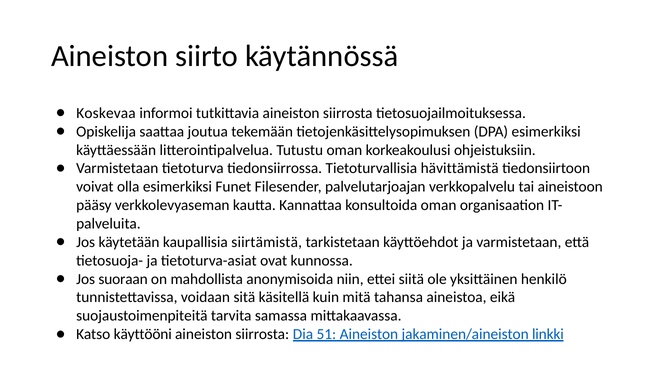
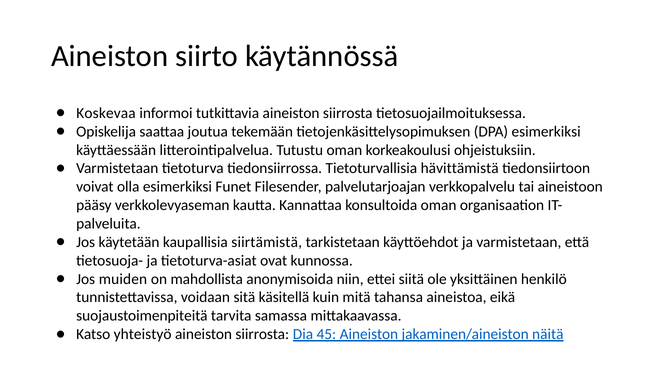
suoraan: suoraan -> muiden (123, 279)
käyttööni: käyttööni -> yhteistyö (143, 334)
51: 51 -> 45 (326, 334)
linkki: linkki -> näitä (548, 334)
